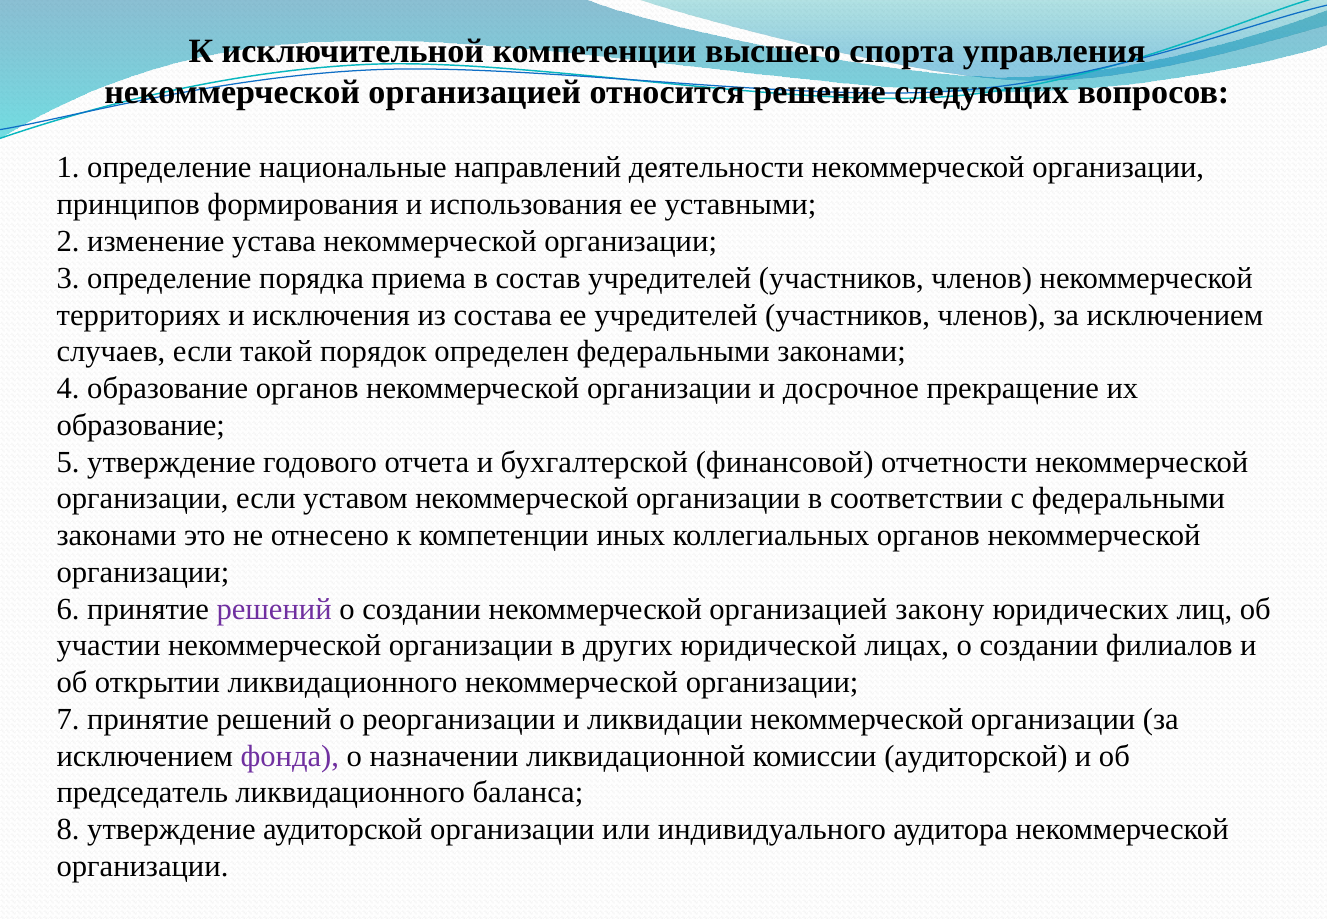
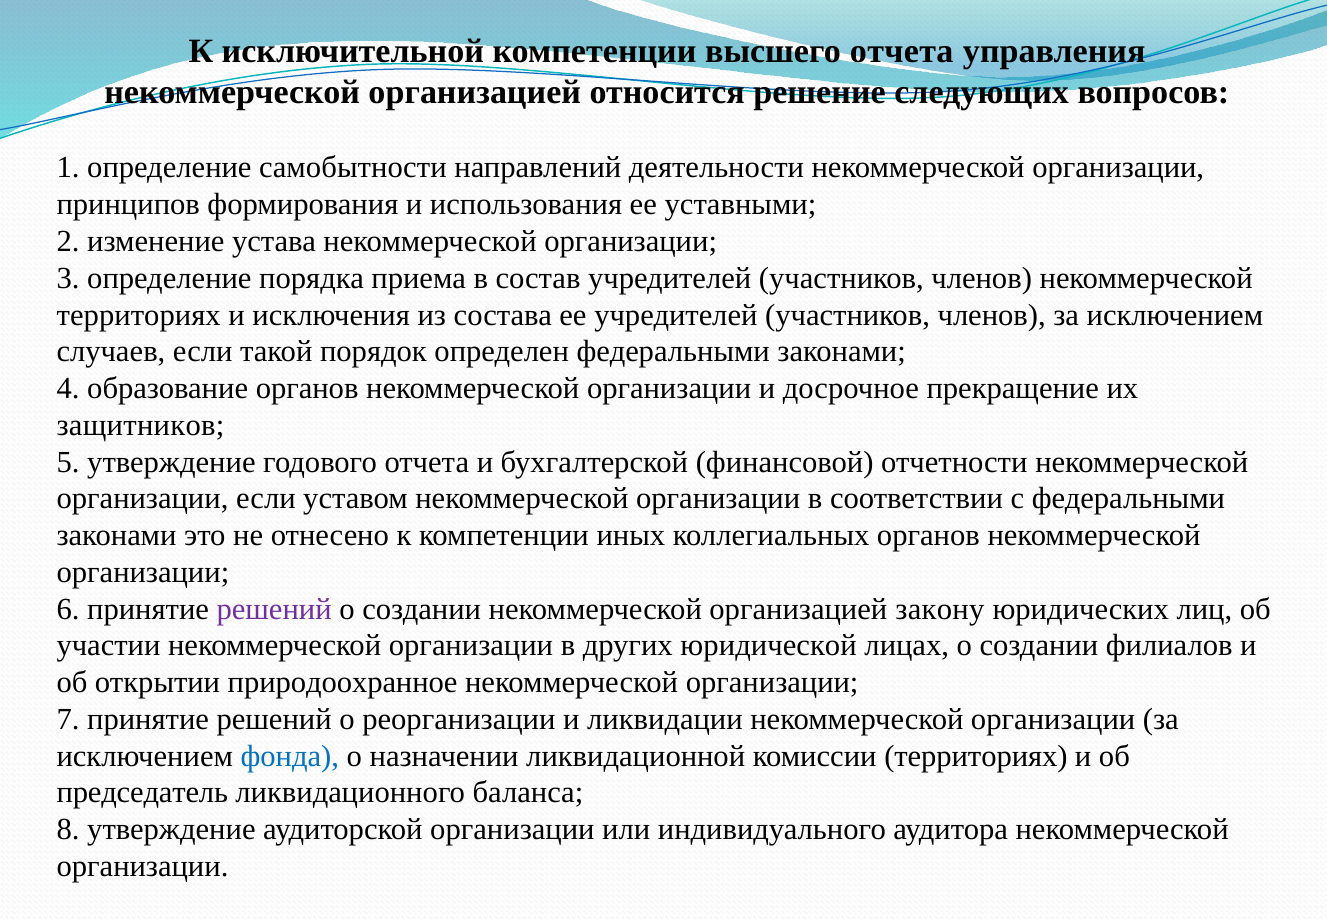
высшего спорта: спорта -> отчета (902, 52)
национальные: национальные -> самобытности (353, 168)
образование: образование -> защитников (140, 425)
открытии ликвидационного: ликвидационного -> природоохранное (343, 682)
фонда colour: purple -> blue (290, 756)
комиссии аудиторской: аудиторской -> территориях (976, 756)
